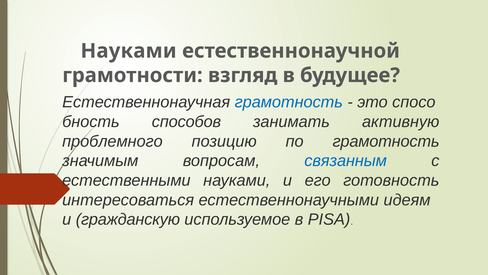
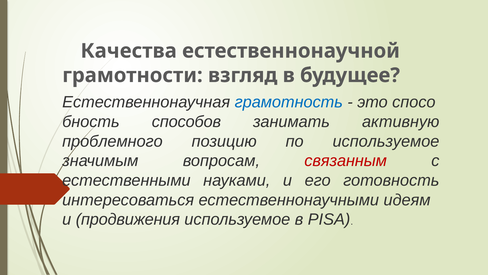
Науками: Науками -> Качества (129, 51)
по грамотность: грамотность -> используемое (386, 141)
связанным colour: blue -> red (346, 161)
гражданскую: гражданскую -> продвижения (128, 219)
